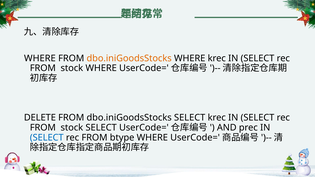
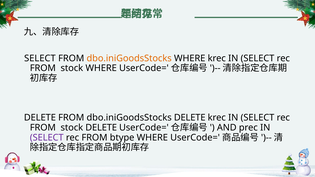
WHERE: WHERE -> SELECT (40, 58)
dbo.iniGoodsStocks SELECT: SELECT -> DELETE (190, 118)
stock SELECT: SELECT -> DELETE (101, 128)
SELECT colour: blue -> purple (47, 138)
